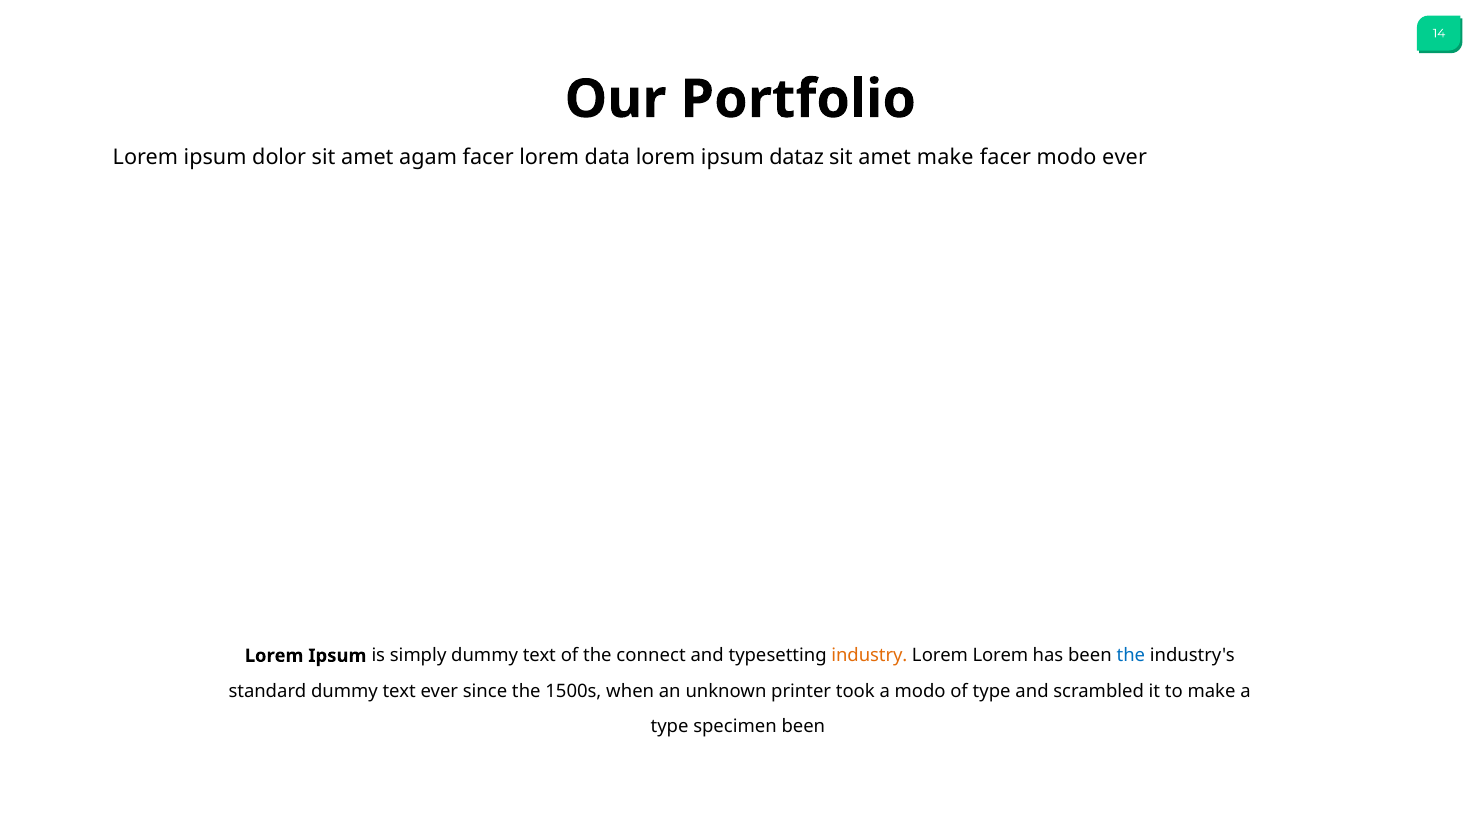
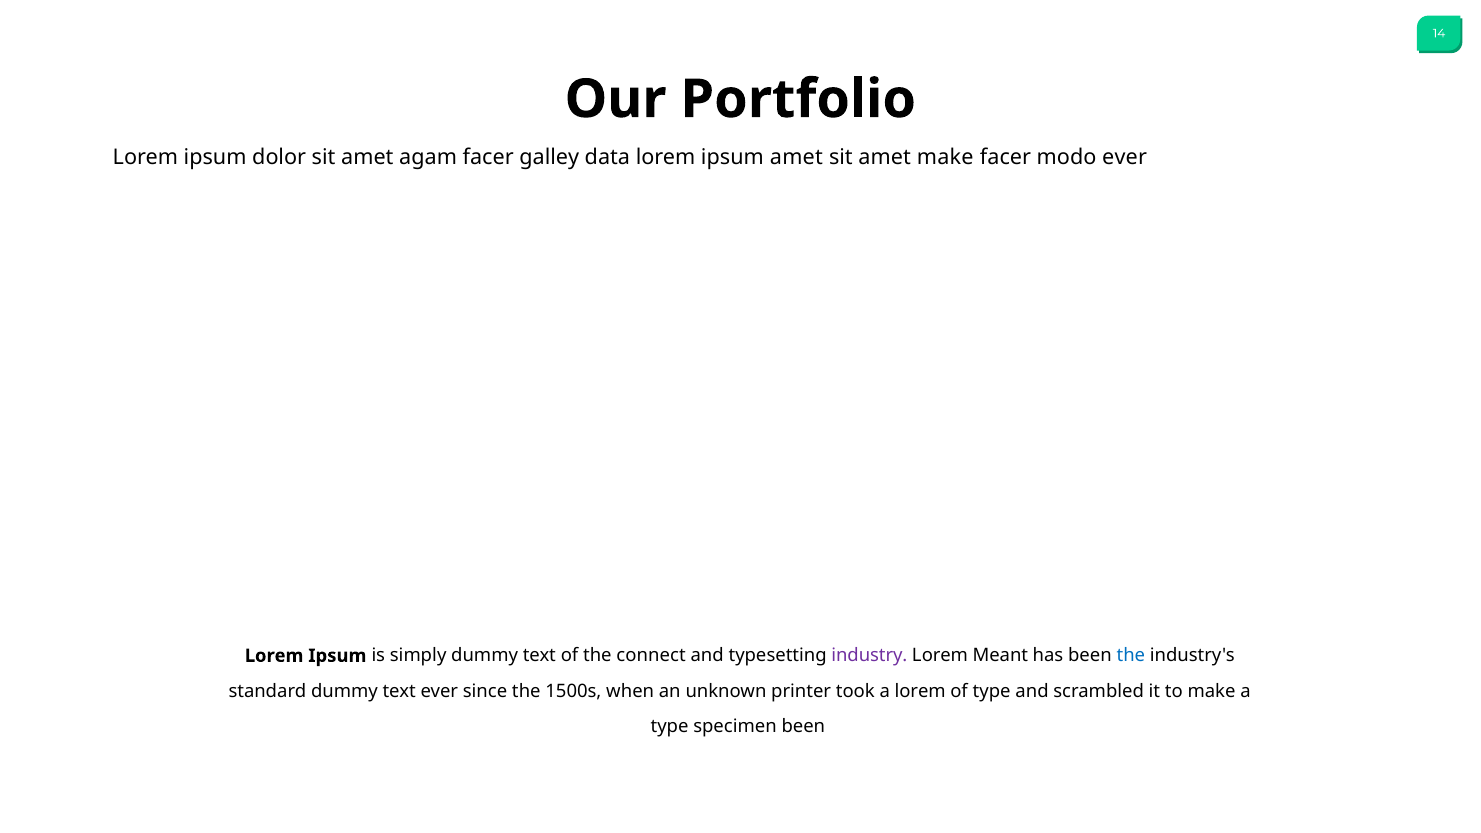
facer lorem: lorem -> galley (549, 158)
ipsum dataz: dataz -> amet (796, 158)
industry colour: orange -> purple (869, 656)
Lorem Lorem: Lorem -> Meant (1000, 656)
a modo: modo -> lorem (920, 691)
